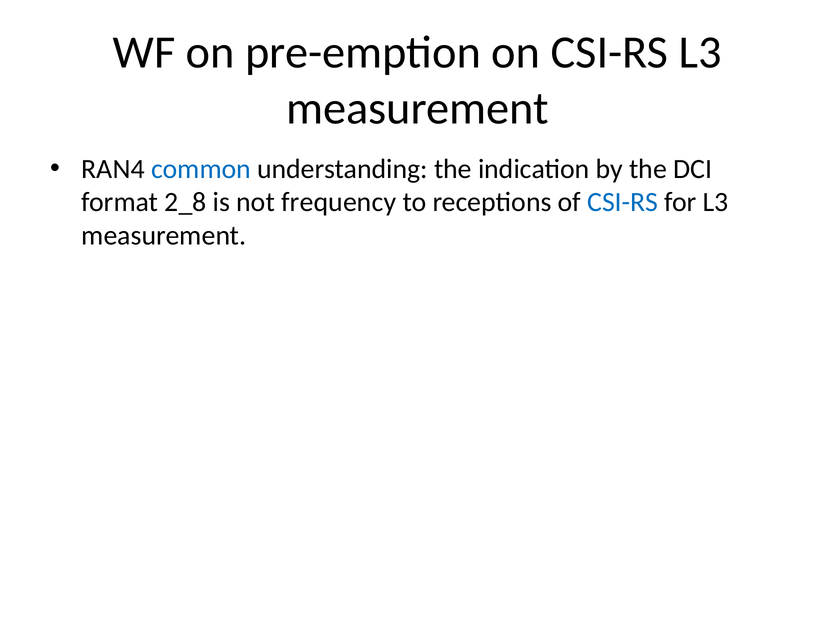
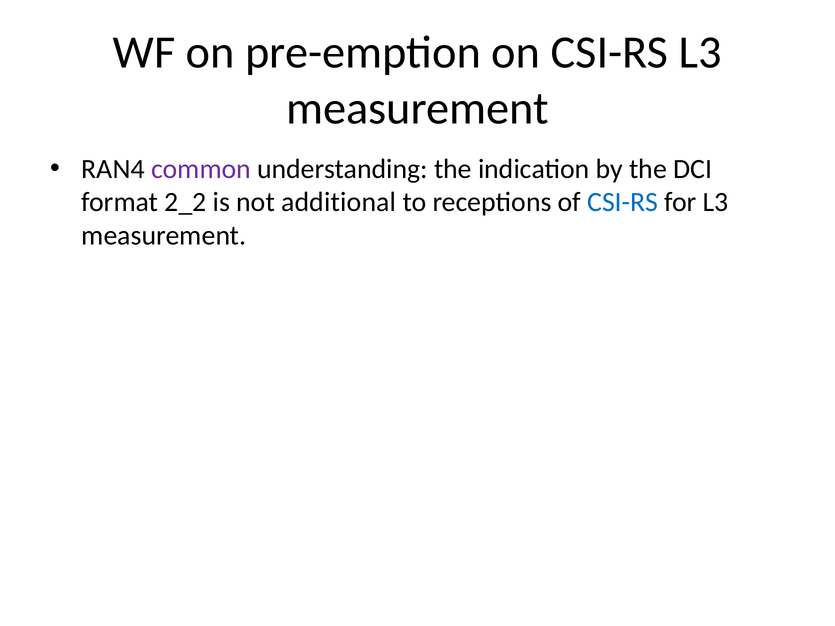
common colour: blue -> purple (201, 169)
2_8: 2_8 -> 2_2 (185, 202)
frequency: frequency -> additional (339, 202)
